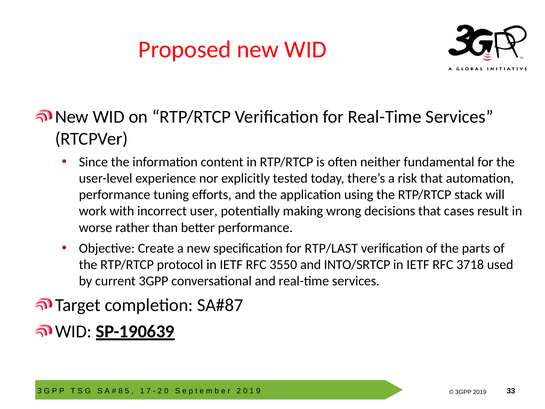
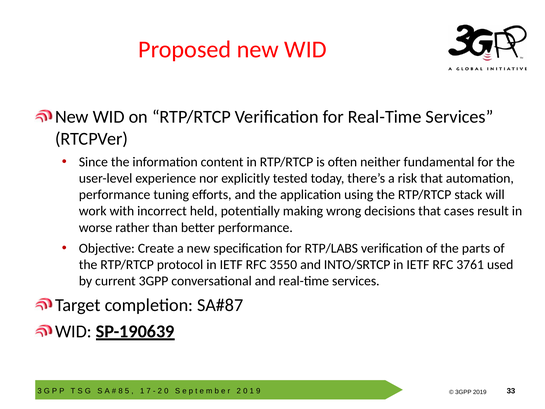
user: user -> held (204, 211)
RTP/LAST: RTP/LAST -> RTP/LABS (331, 248)
3718: 3718 -> 3761 (470, 265)
